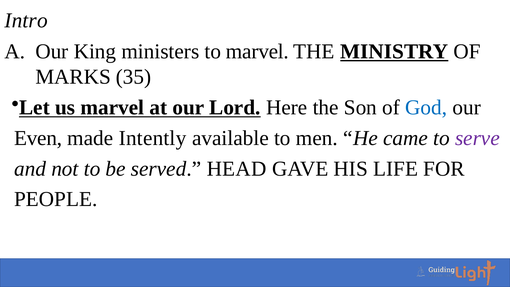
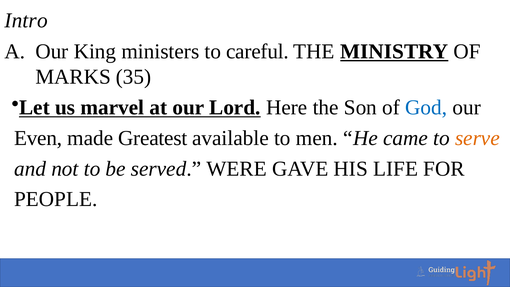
to marvel: marvel -> careful (257, 51)
Intently: Intently -> Greatest (153, 138)
serve colour: purple -> orange (477, 138)
HEAD: HEAD -> WERE (237, 169)
